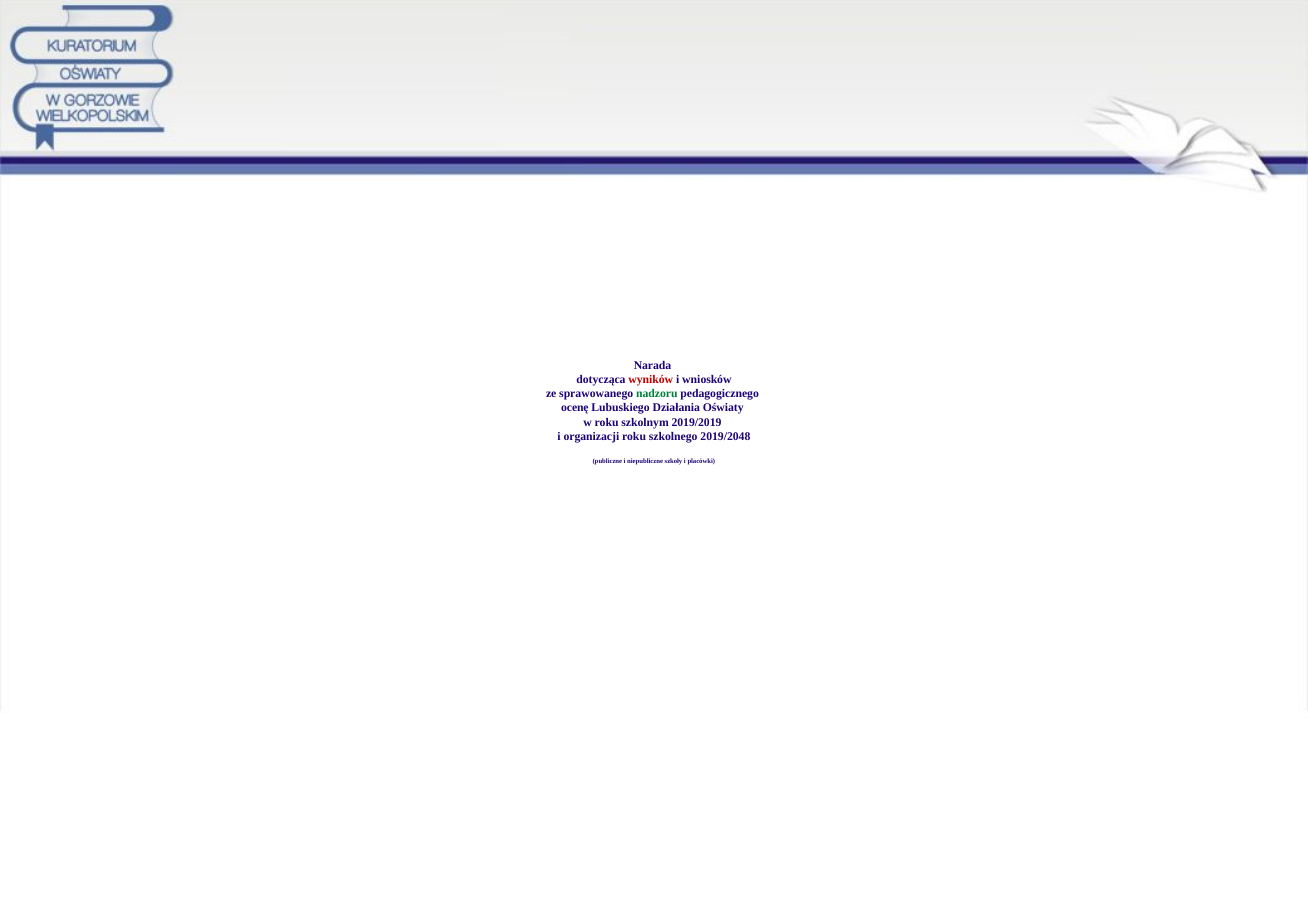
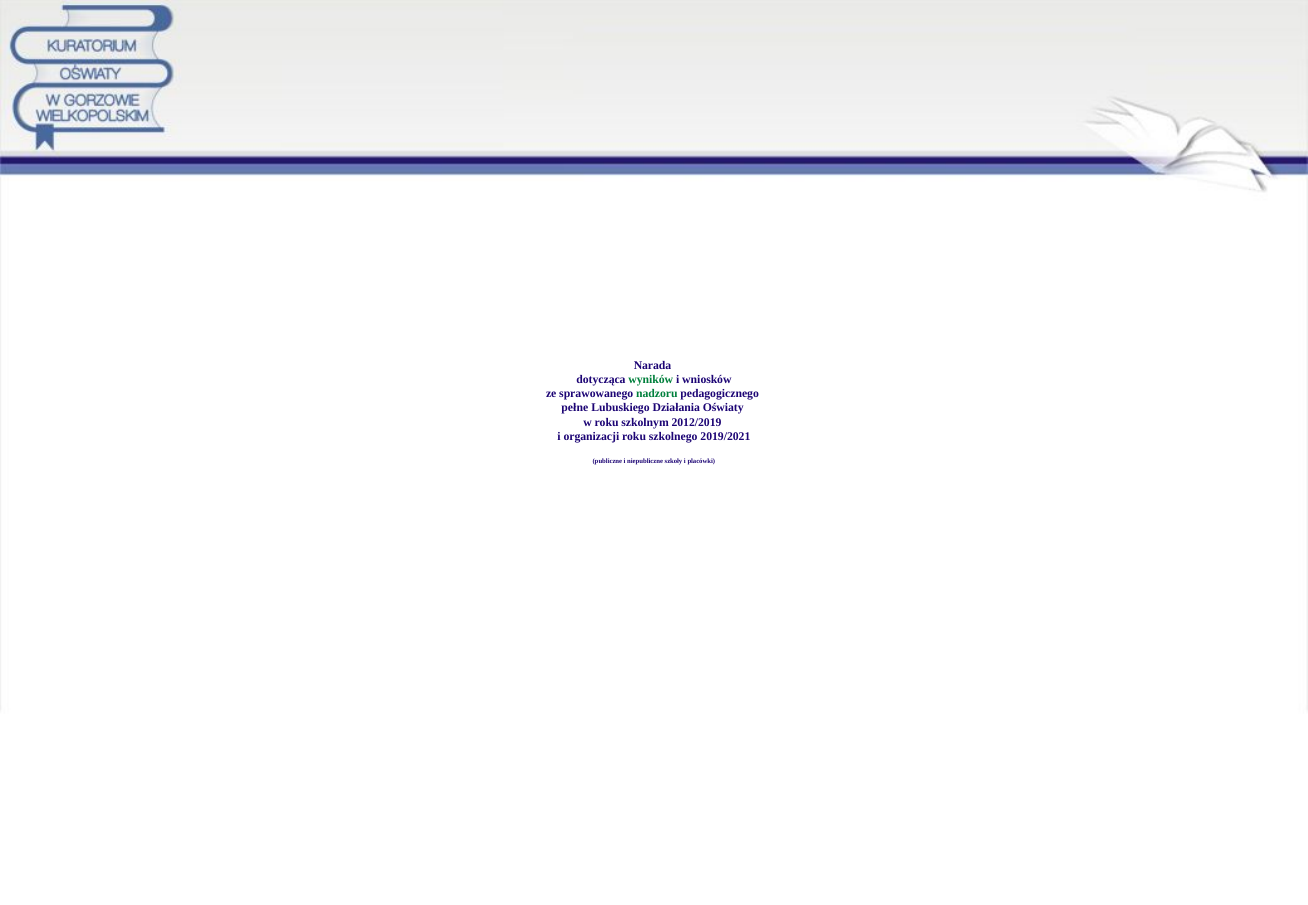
wyników colour: red -> green (651, 380)
ocenę: ocenę -> pełne (575, 408)
2019/2019: 2019/2019 -> 2012/2019 (697, 422)
2019/2048: 2019/2048 -> 2019/2021 (725, 436)
